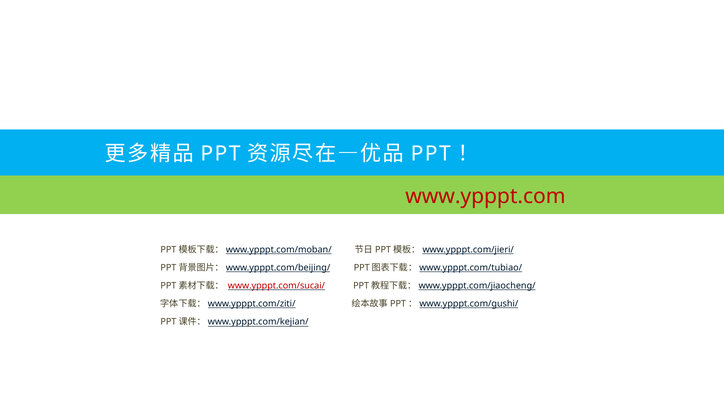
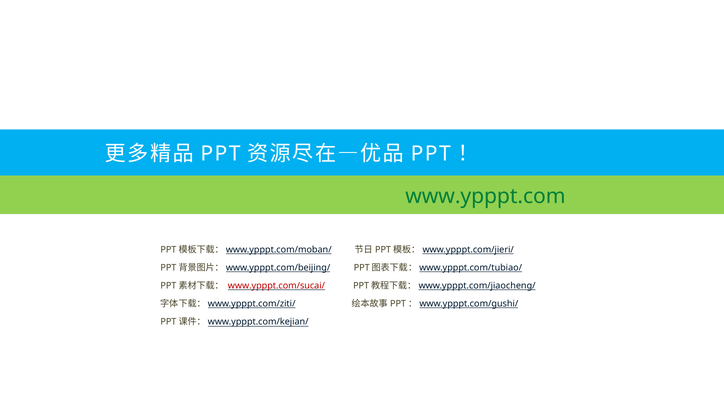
www.ypppt.com colour: red -> green (485, 196)
